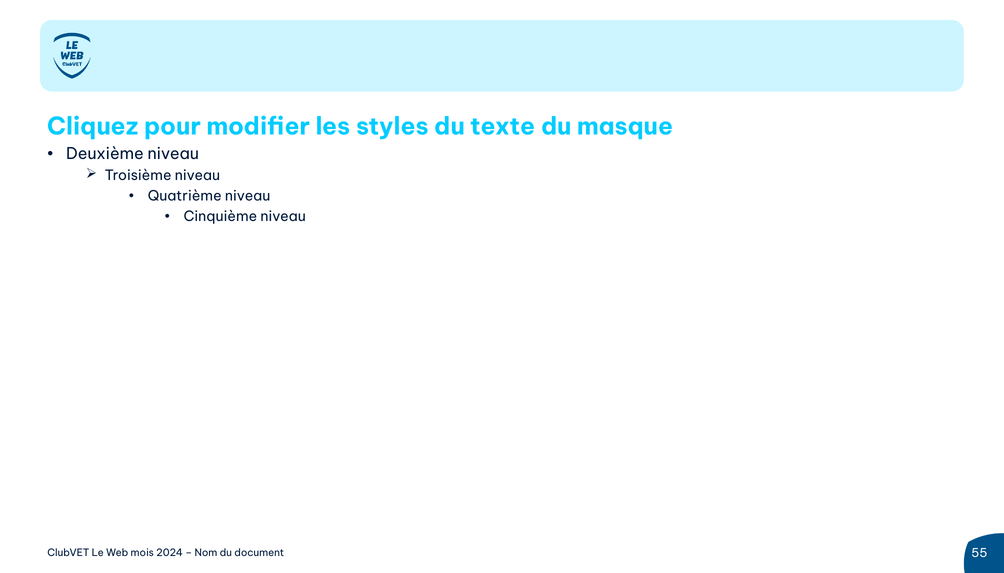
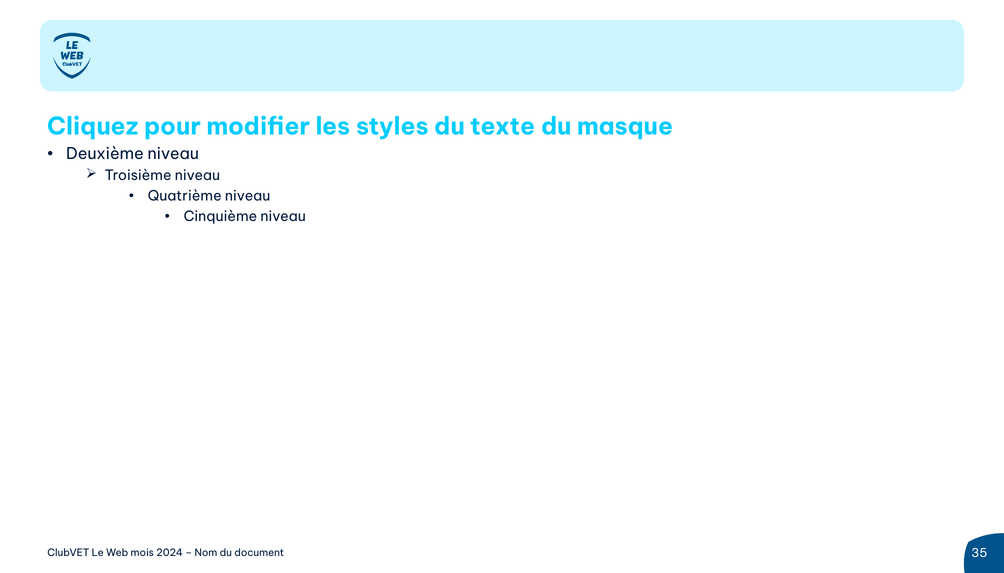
55: 55 -> 35 (979, 554)
